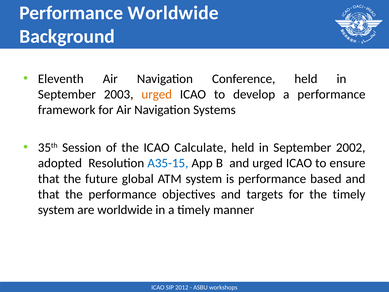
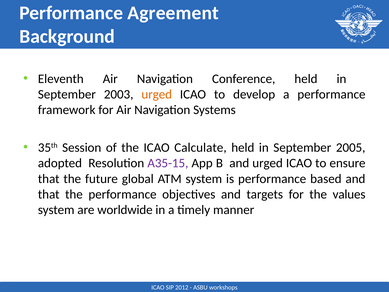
Performance Worldwide: Worldwide -> Agreement (173, 13)
2002: 2002 -> 2005 (351, 147)
A35-15 colour: blue -> purple (168, 163)
the timely: timely -> values (349, 194)
